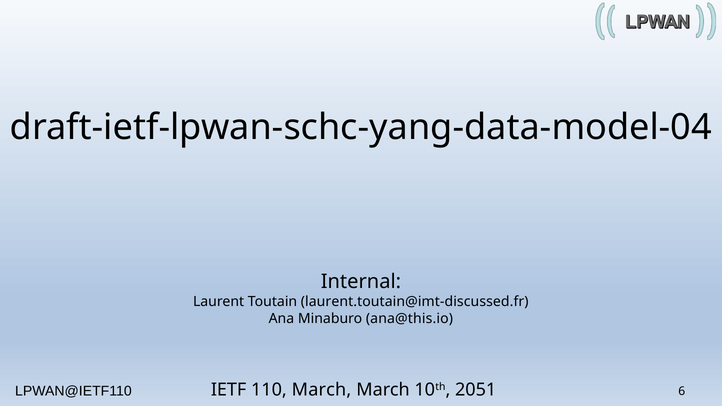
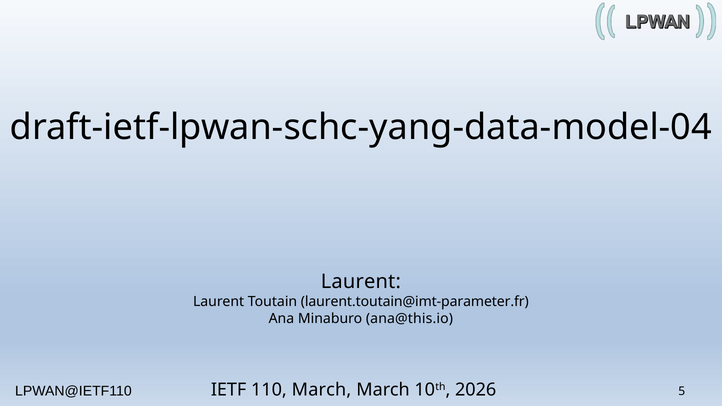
Internal: Internal -> Laurent (361, 282)
laurent.toutain@imt-discussed.fr: laurent.toutain@imt-discussed.fr -> laurent.toutain@imt-parameter.fr (415, 302)
2051: 2051 -> 2026 (476, 390)
6: 6 -> 5 (682, 392)
